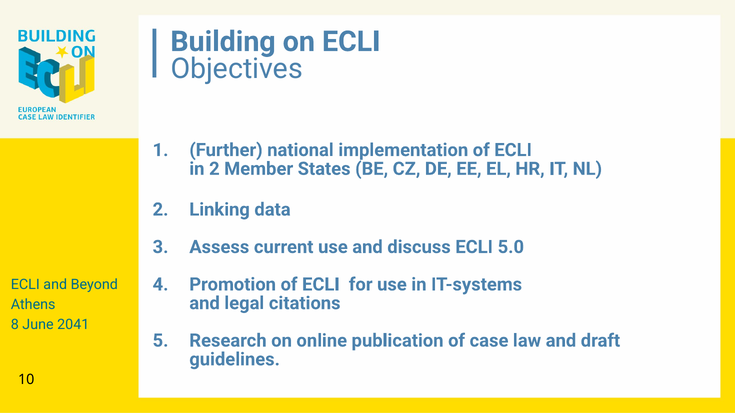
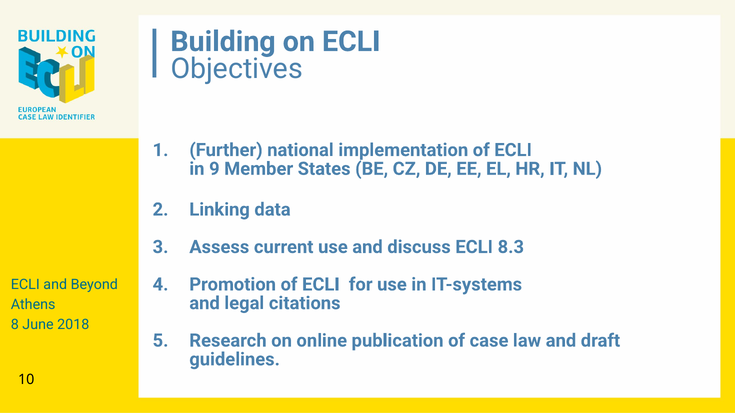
in 2: 2 -> 9 (214, 169)
5.0: 5.0 -> 8.3 (511, 247)
2041: 2041 -> 2018 (73, 325)
